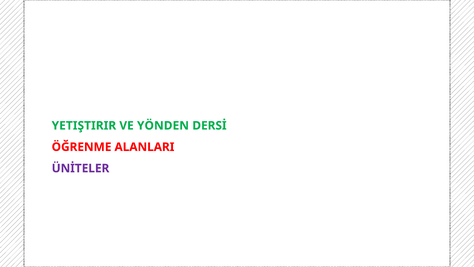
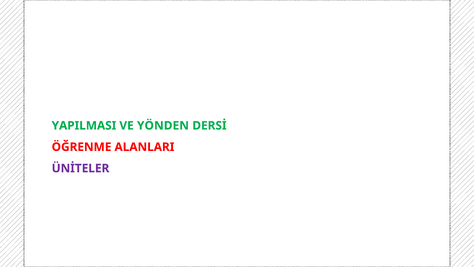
YETIŞTIRIR: YETIŞTIRIR -> YAPILMASI (84, 125)
